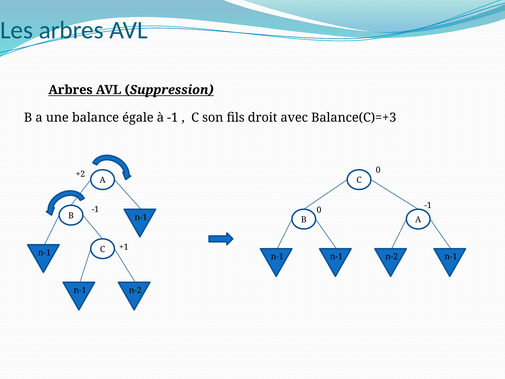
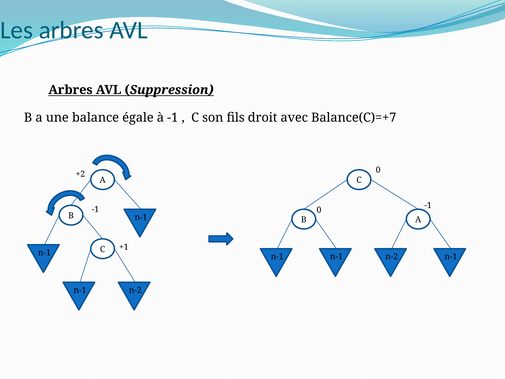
Balance(C)=+3: Balance(C)=+3 -> Balance(C)=+7 (354, 117)
